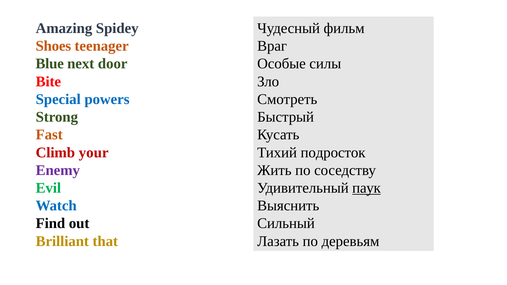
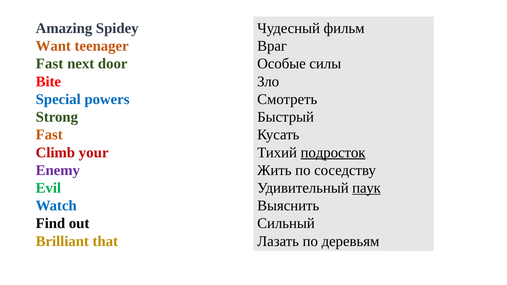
Shoes: Shoes -> Want (53, 46)
Blue: Blue -> Fast (50, 64)
подросток underline: none -> present (333, 153)
